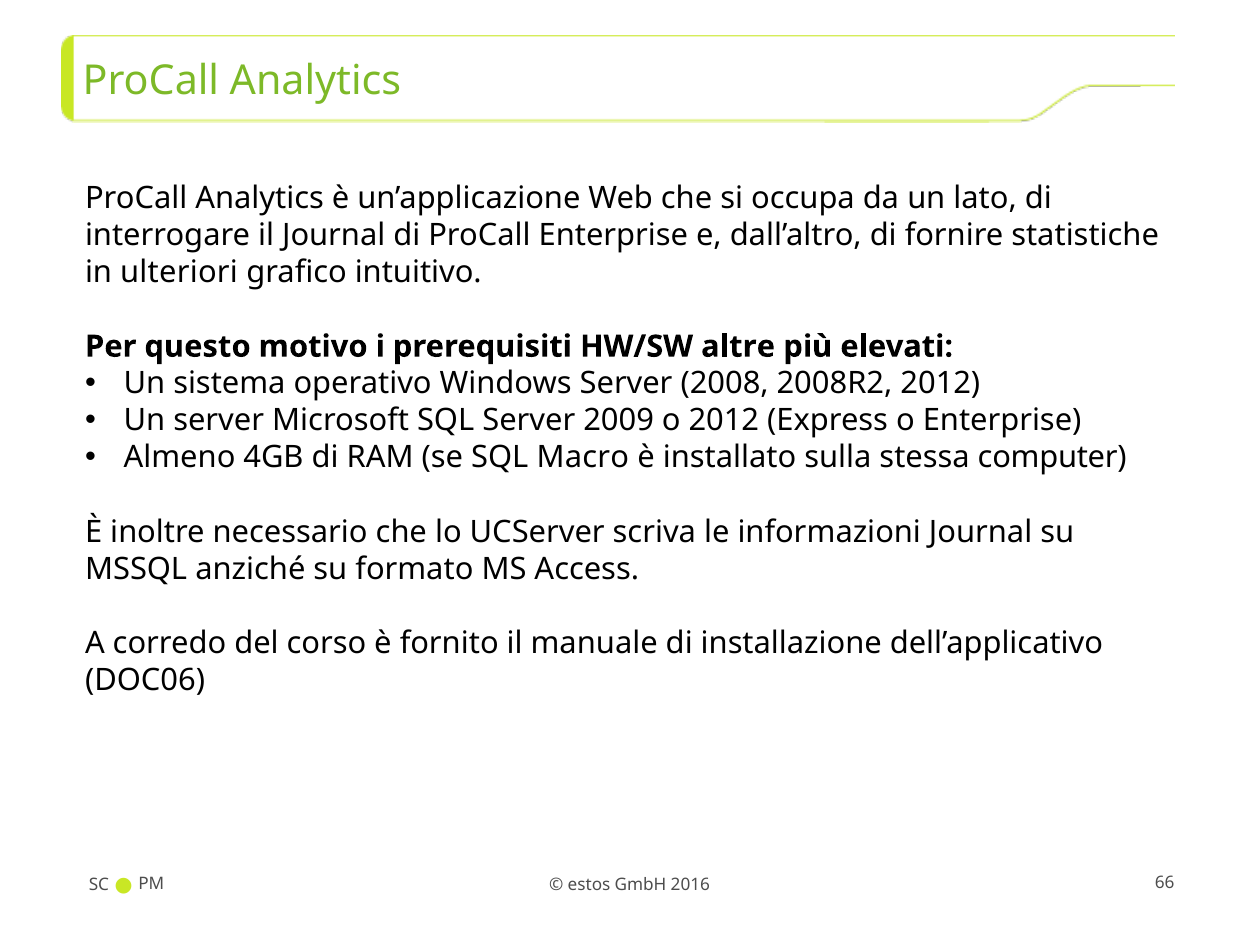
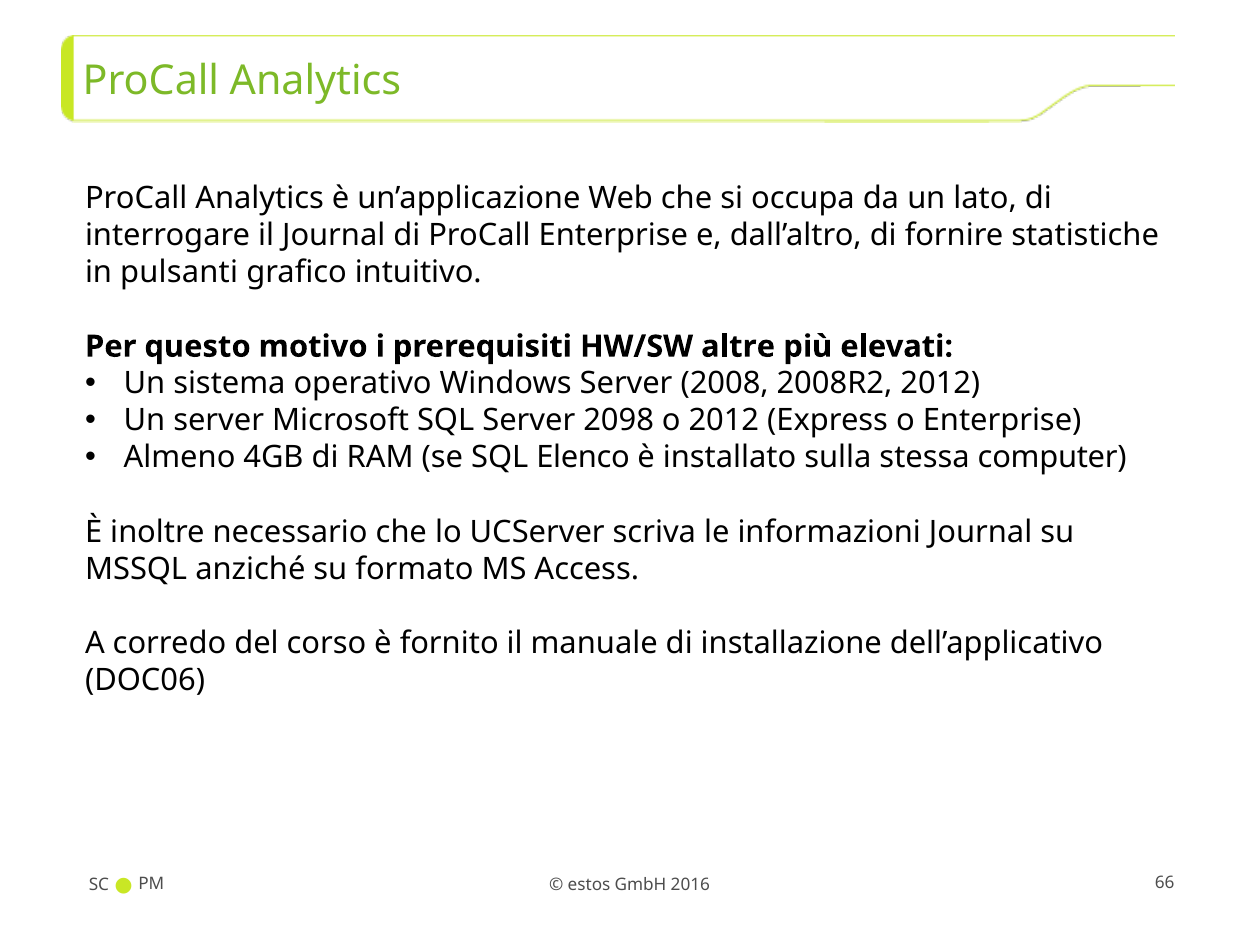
ulteriori: ulteriori -> pulsanti (179, 272)
2009: 2009 -> 2098 (619, 421)
Macro: Macro -> Elenco (583, 458)
